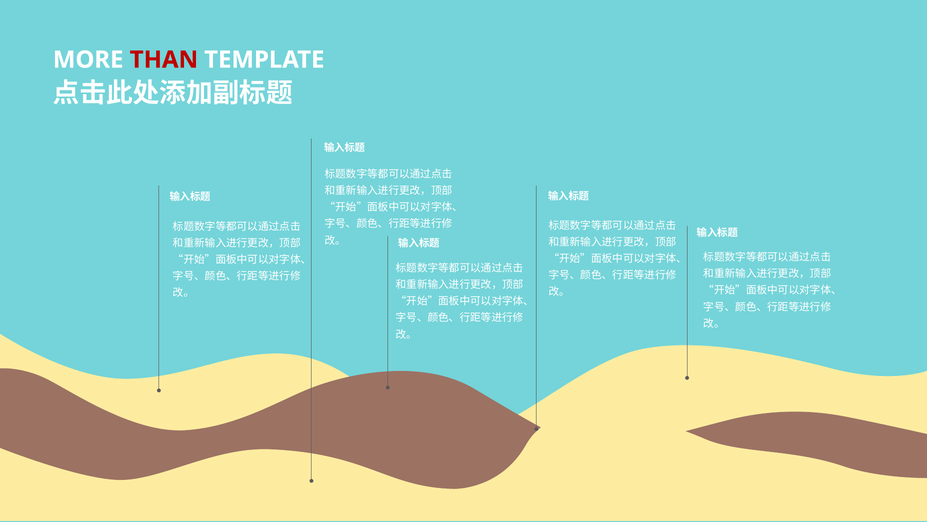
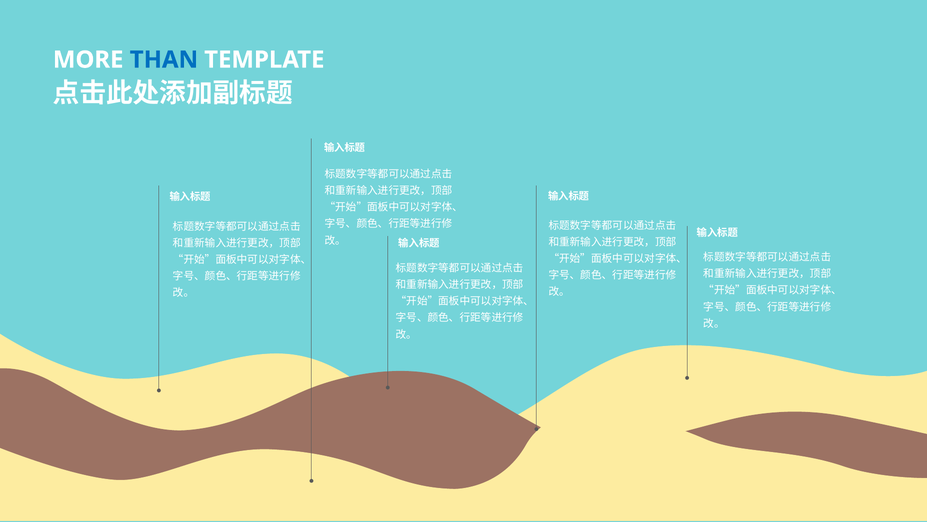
THAN colour: red -> blue (164, 60)
